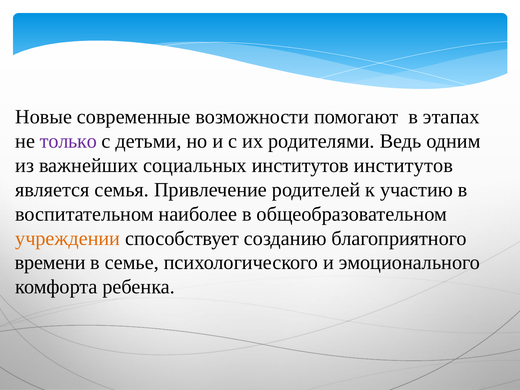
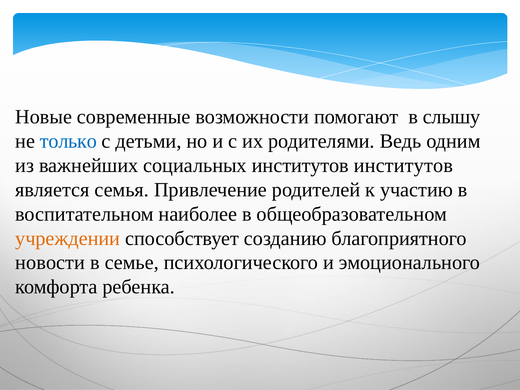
этапах: этапах -> слышу (451, 117)
только colour: purple -> blue (68, 141)
времени: времени -> новости (50, 263)
